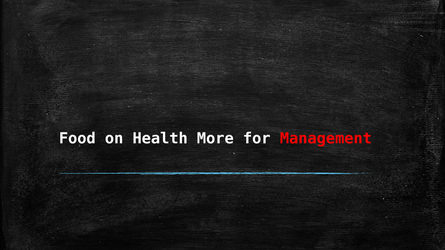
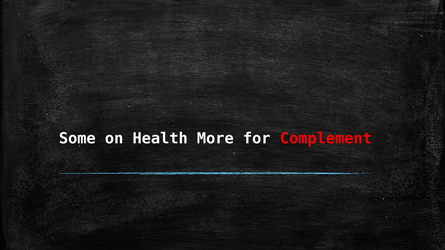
Food: Food -> Some (77, 138)
Management: Management -> Complement (326, 138)
